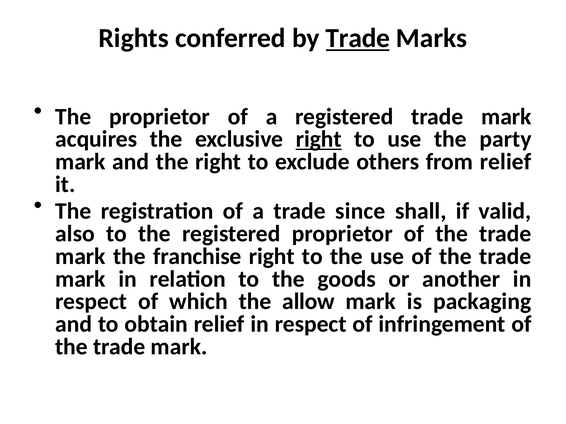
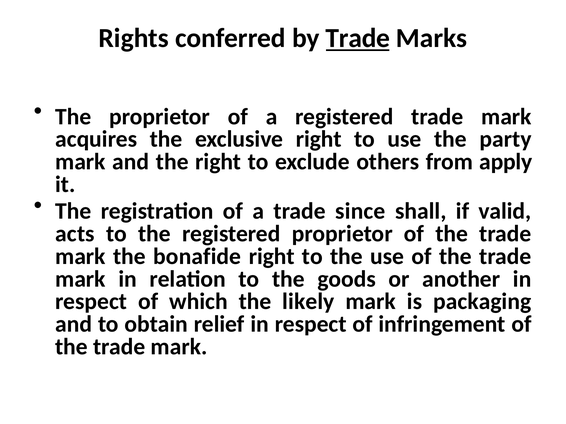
right underline: present -> none (319, 139)
from relief: relief -> apply (506, 162)
also: also -> acts (75, 234)
franchise: franchise -> bonafide (197, 257)
allow: allow -> likely (308, 302)
